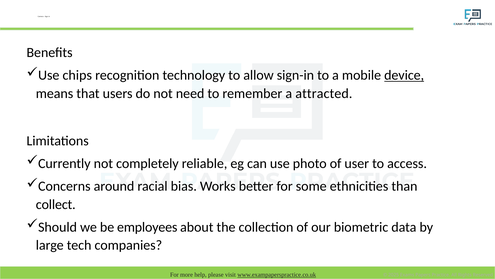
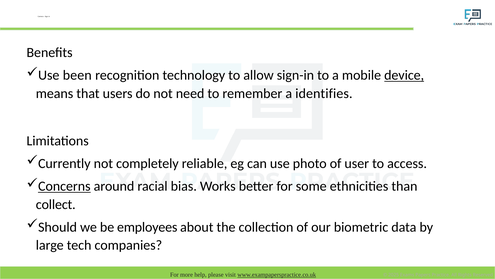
chips: chips -> been (77, 75)
attracted: attracted -> identifies (324, 93)
Concerns underline: none -> present (64, 186)
